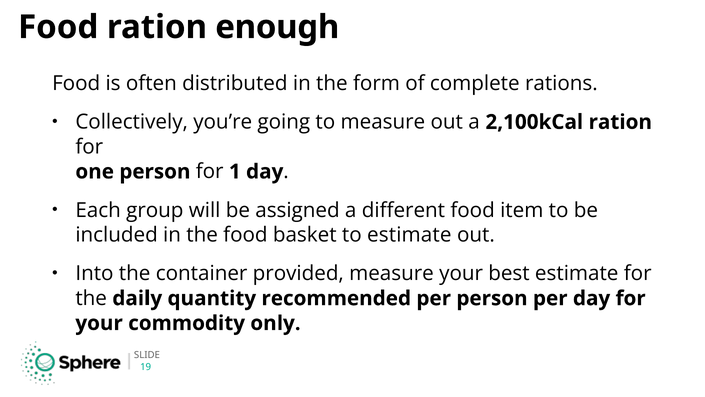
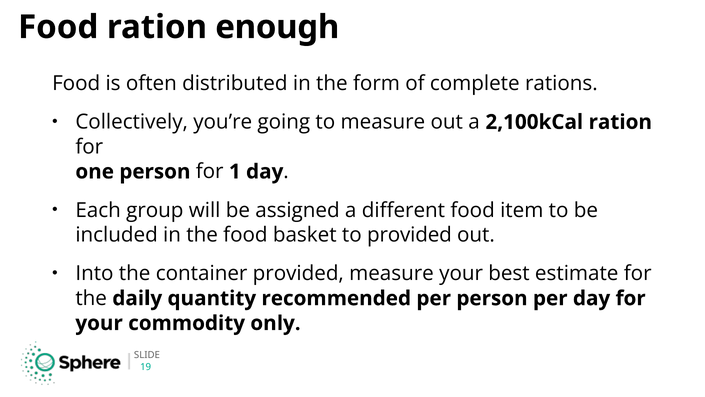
to estimate: estimate -> provided (409, 235)
